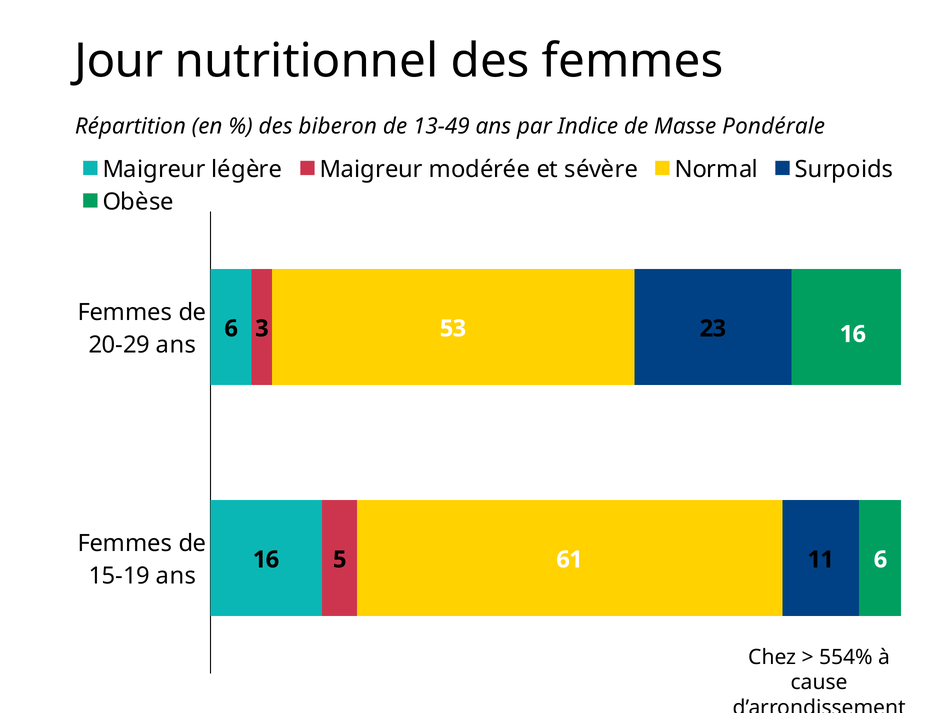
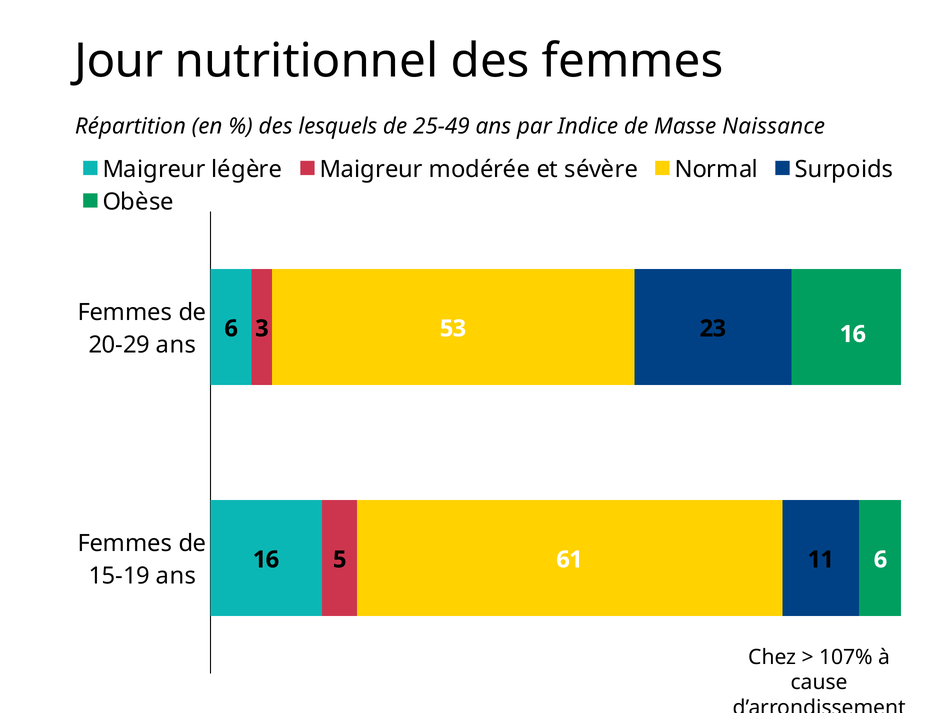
biberon: biberon -> lesquels (338, 127)
13-49: 13-49 -> 25-49 (441, 127)
Pondérale: Pondérale -> Naissance (774, 127)
554%: 554% -> 107% (846, 657)
